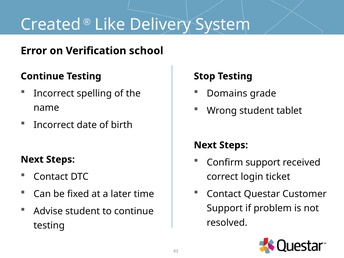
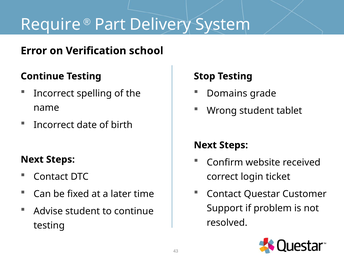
Created: Created -> Require (51, 25)
Like: Like -> Part (110, 25)
Confirm support: support -> website (263, 162)
